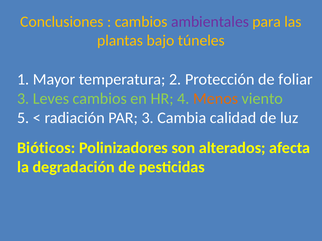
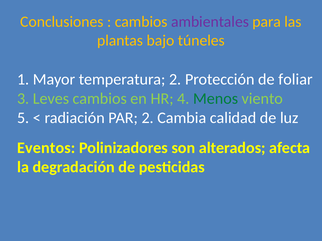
Menos colour: orange -> green (216, 99)
PAR 3: 3 -> 2 (148, 118)
Bióticos: Bióticos -> Eventos (46, 148)
